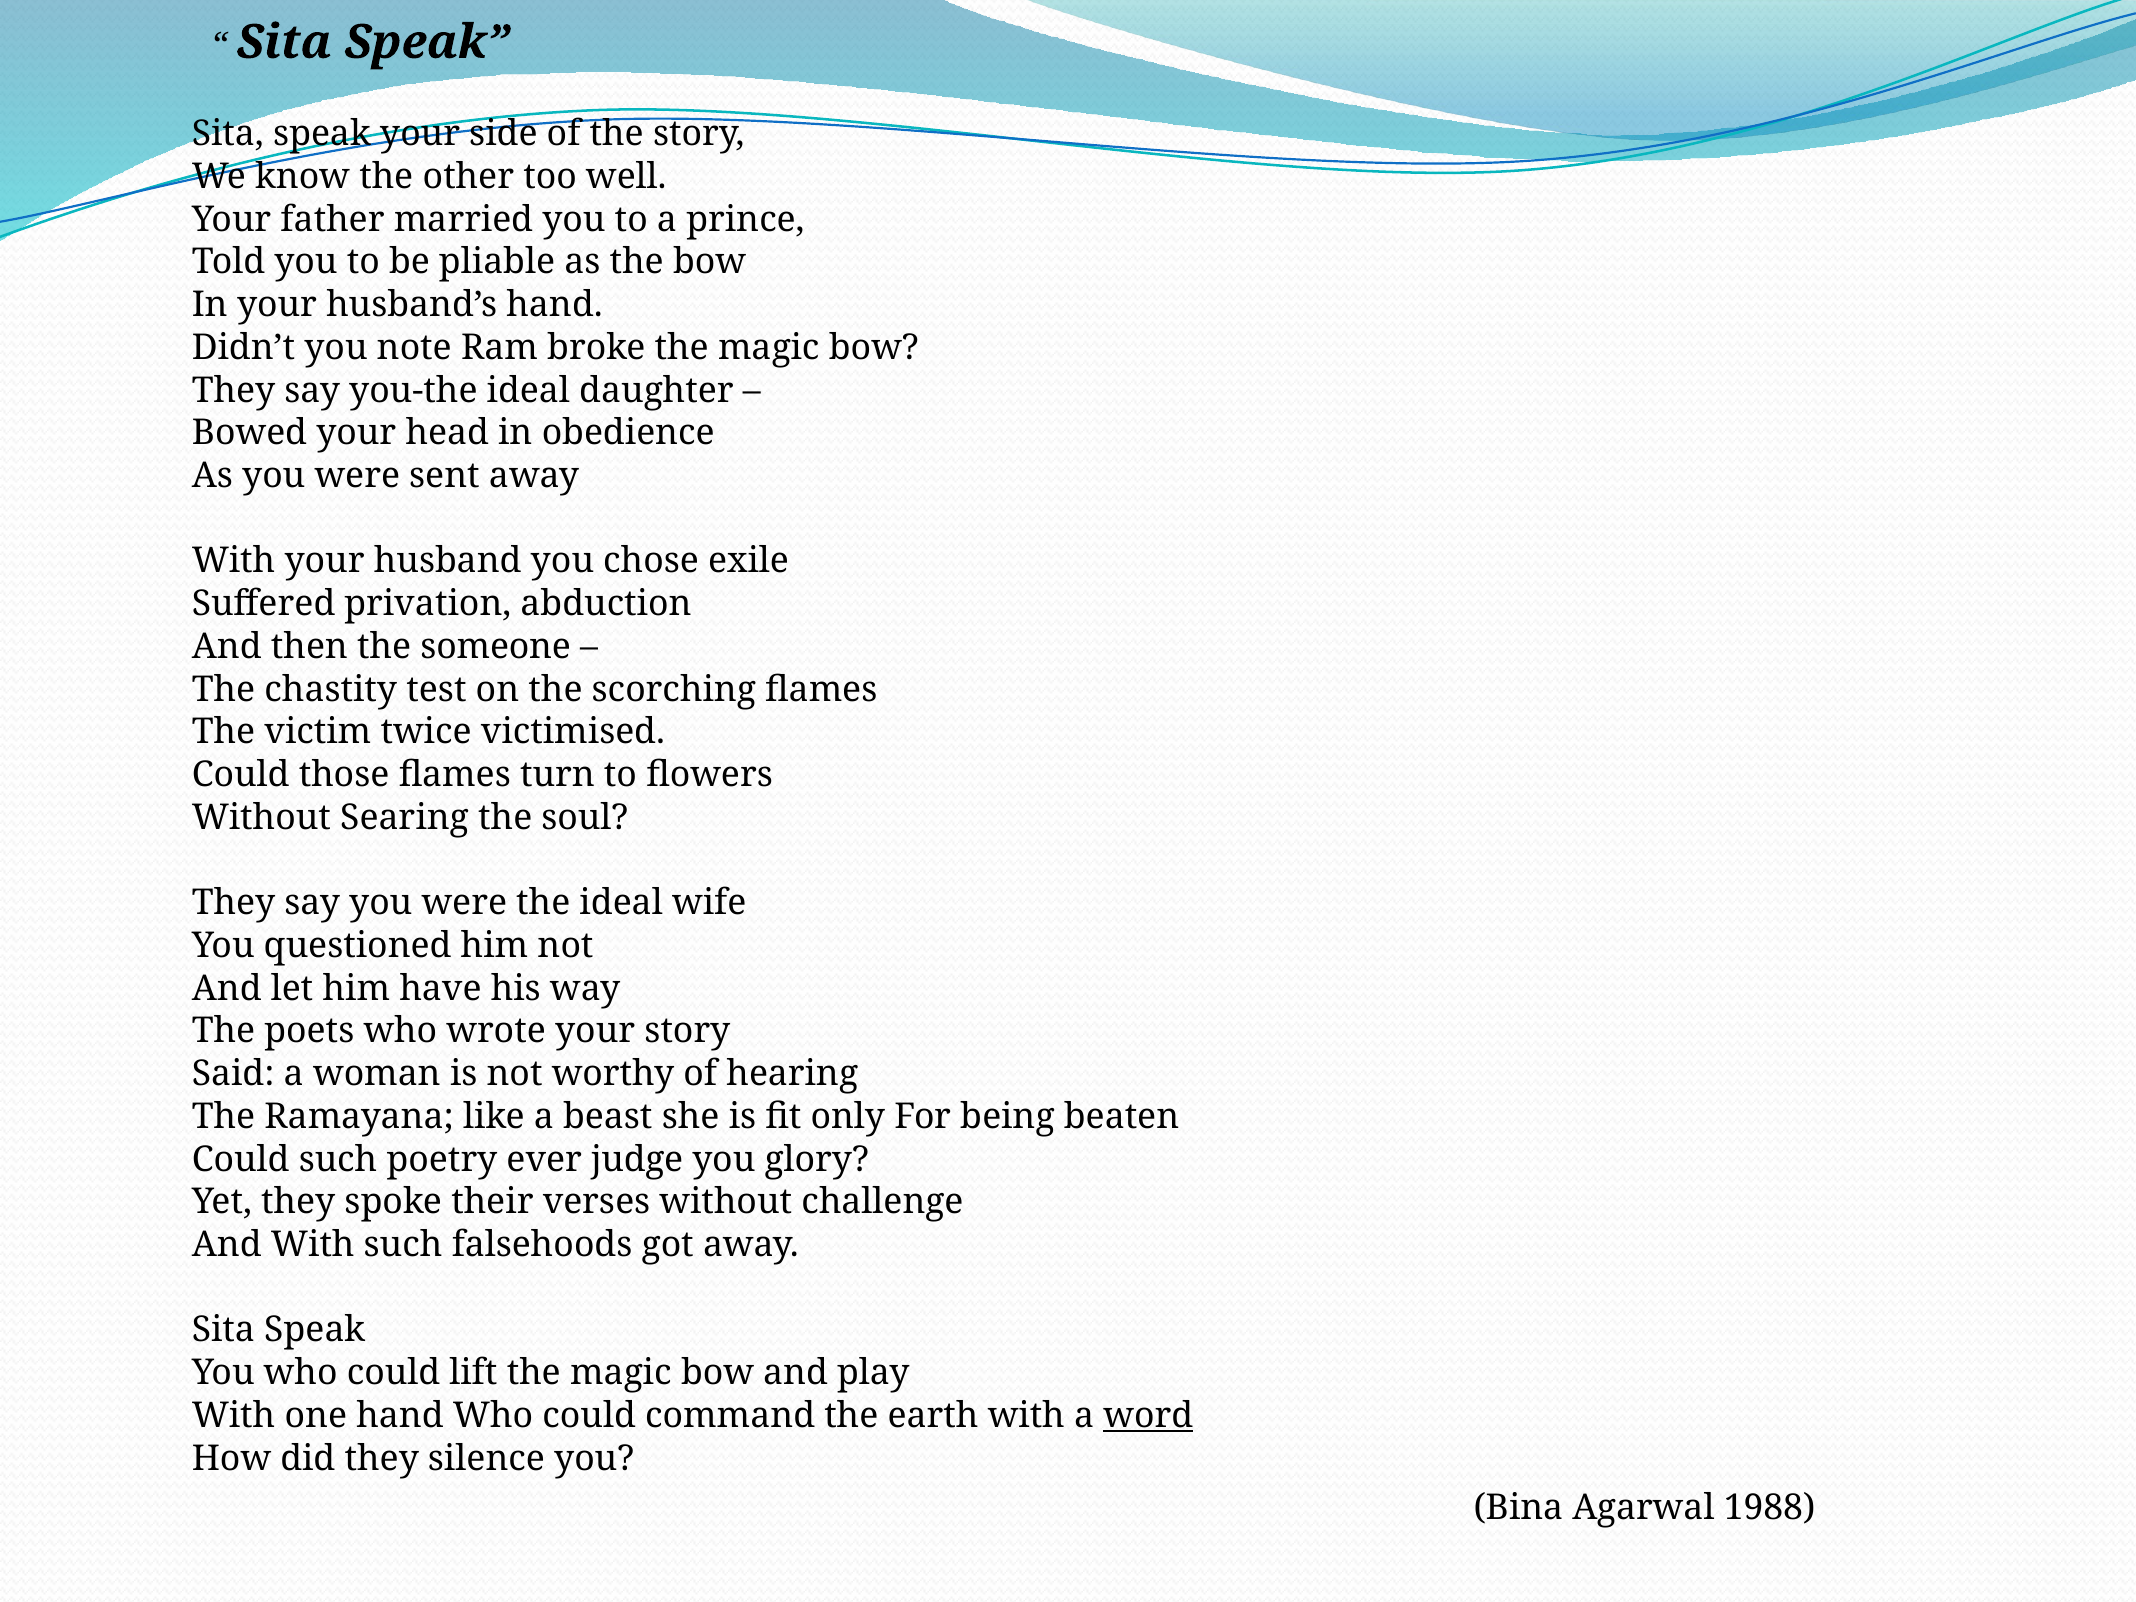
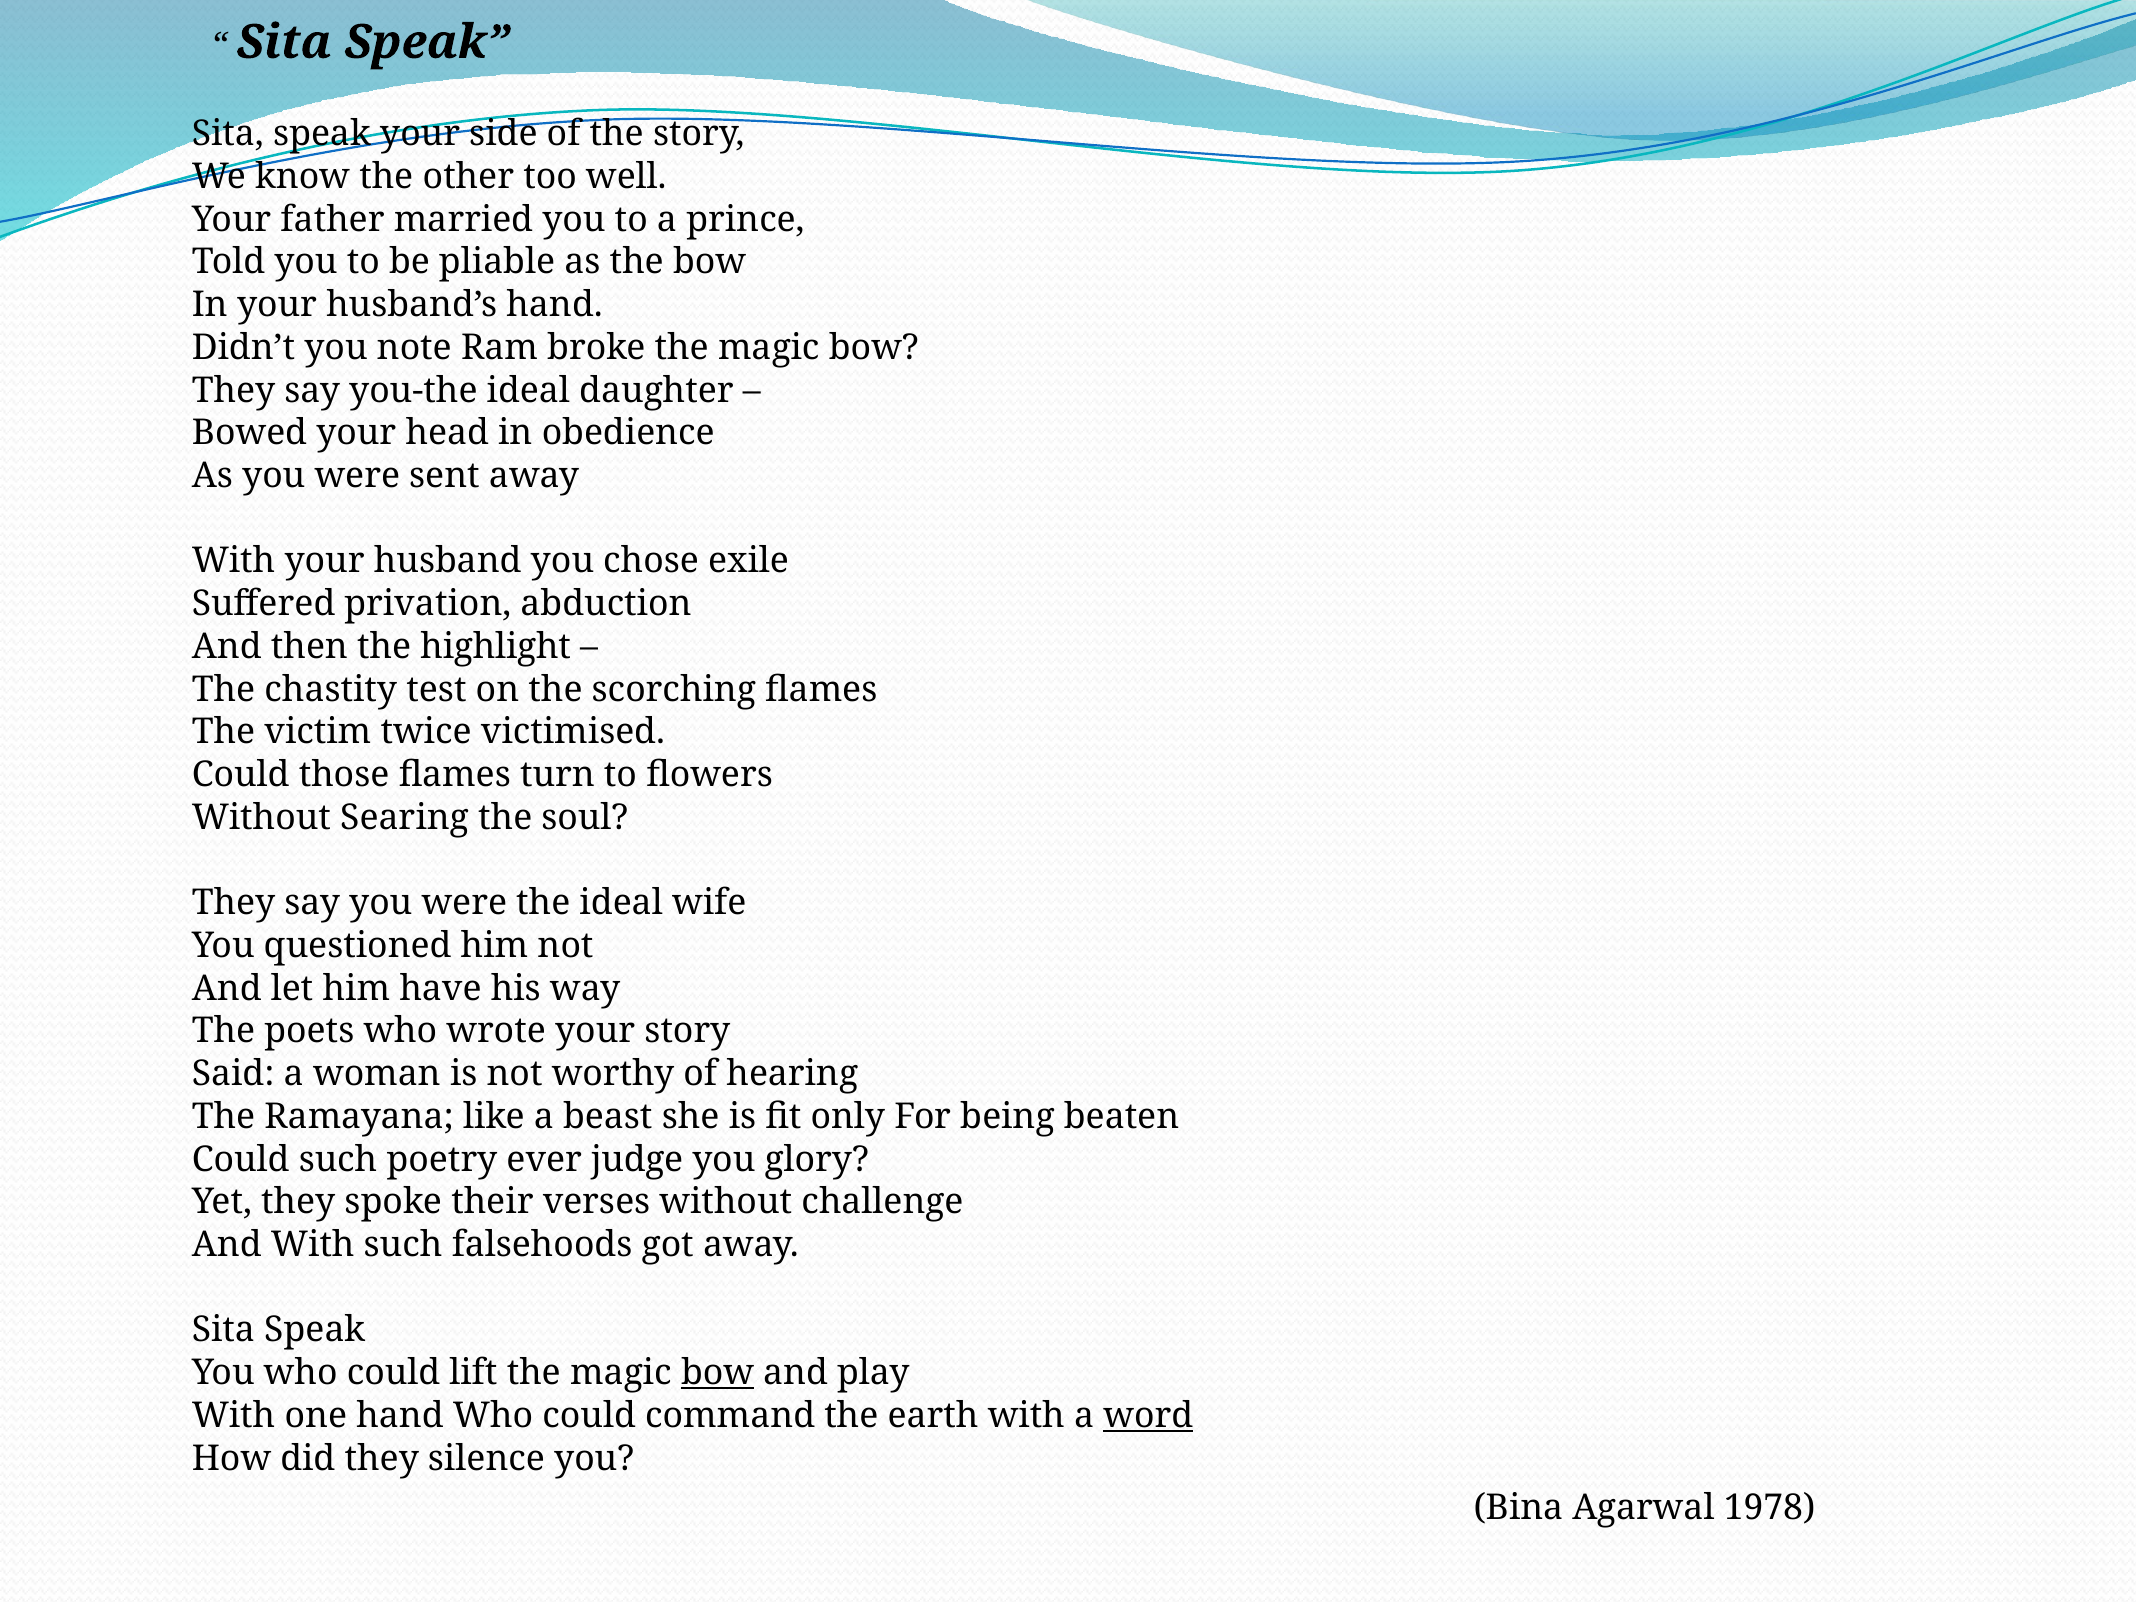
someone: someone -> highlight (496, 647)
bow underline: none -> present (718, 1373)
1988: 1988 -> 1978 (1770, 1508)
